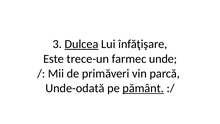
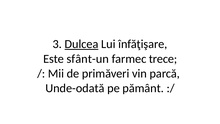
trece-un: trece-un -> sfânt-un (88, 59)
unde: unde -> trece (163, 59)
pământ underline: present -> none (143, 88)
